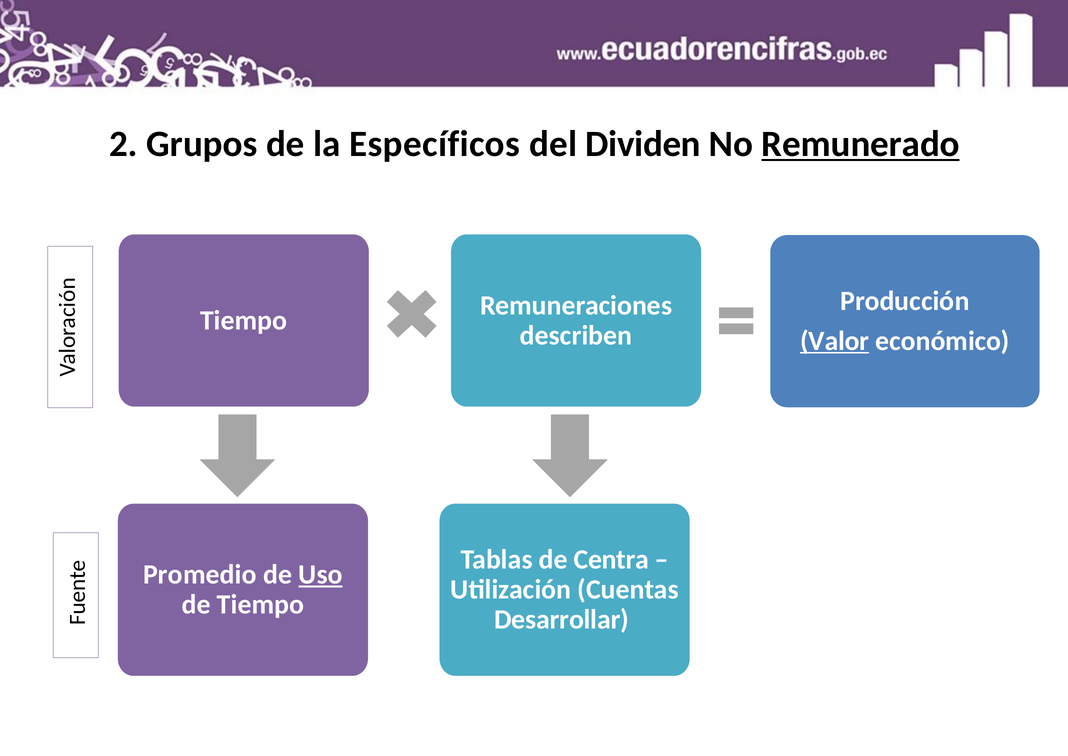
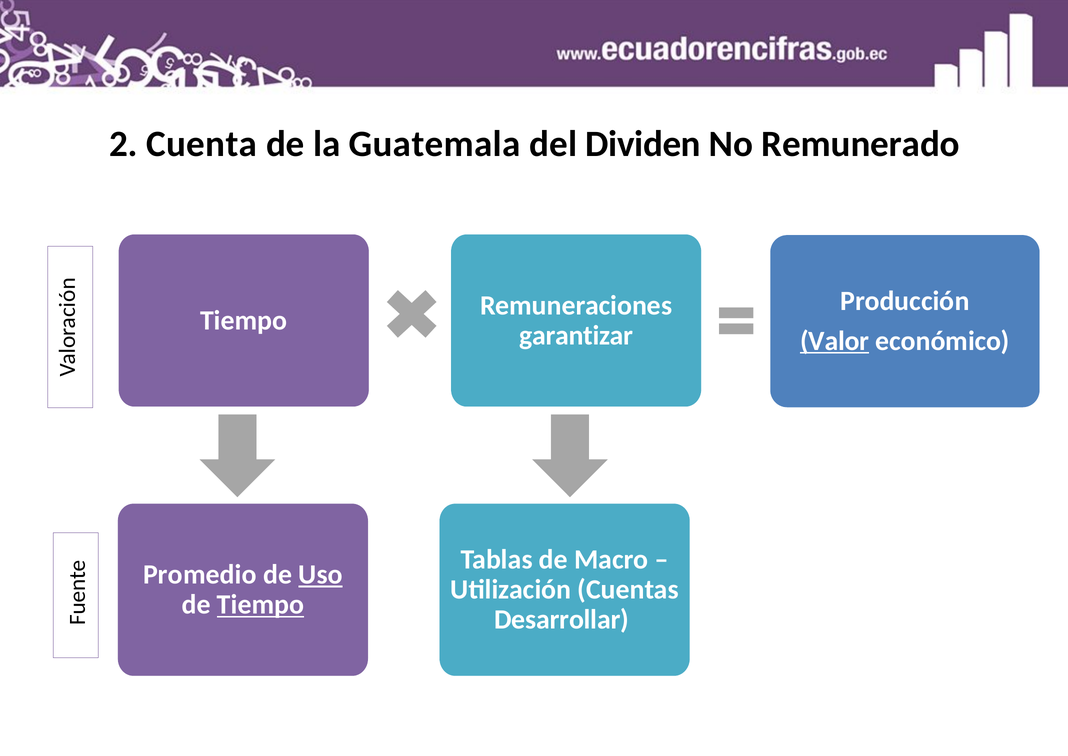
Grupos: Grupos -> Cuenta (202, 144)
Específicos: Específicos -> Guatemala (435, 144)
Remunerado underline: present -> none (861, 144)
describen: describen -> garantizar (576, 335)
Centra: Centra -> Macro (611, 559)
Tiempo underline: none -> present (260, 604)
